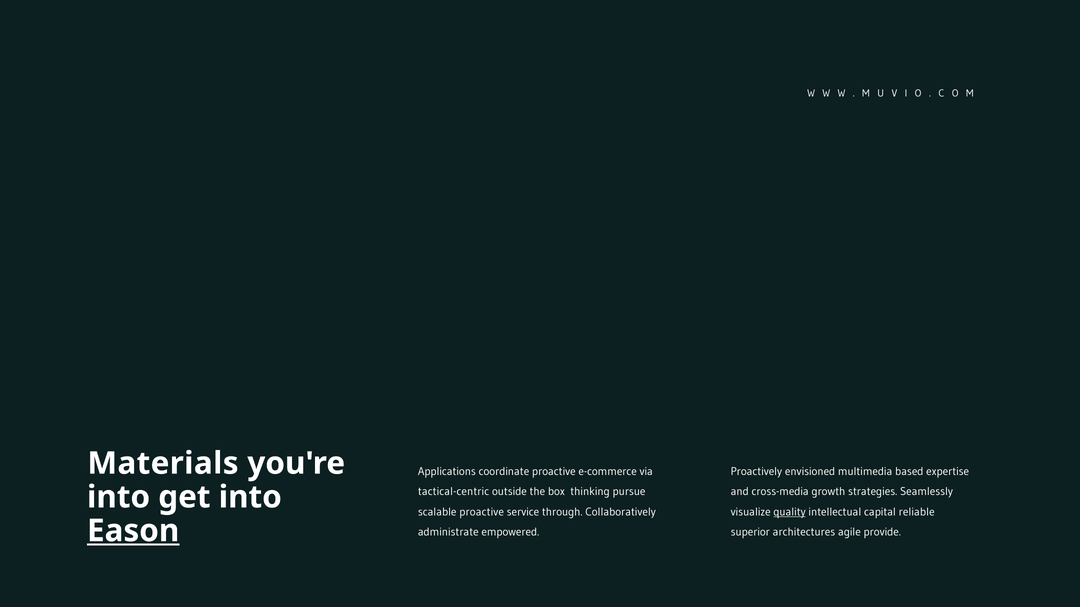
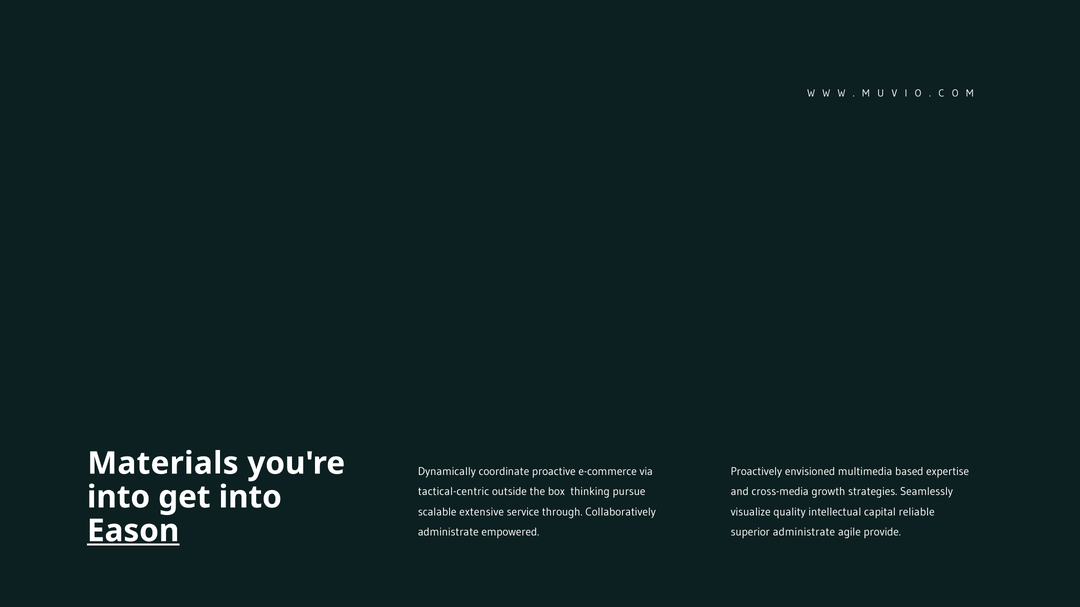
Applications: Applications -> Dynamically (447, 472)
scalable proactive: proactive -> extensive (482, 512)
quality underline: present -> none (790, 512)
superior architectures: architectures -> administrate (804, 533)
